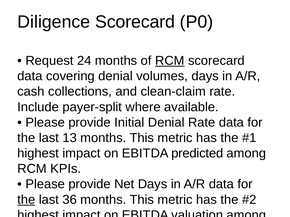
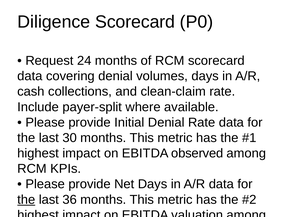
RCM underline: present -> none (170, 61)
13: 13 -> 30 (70, 138)
predicted: predicted -> observed (197, 154)
